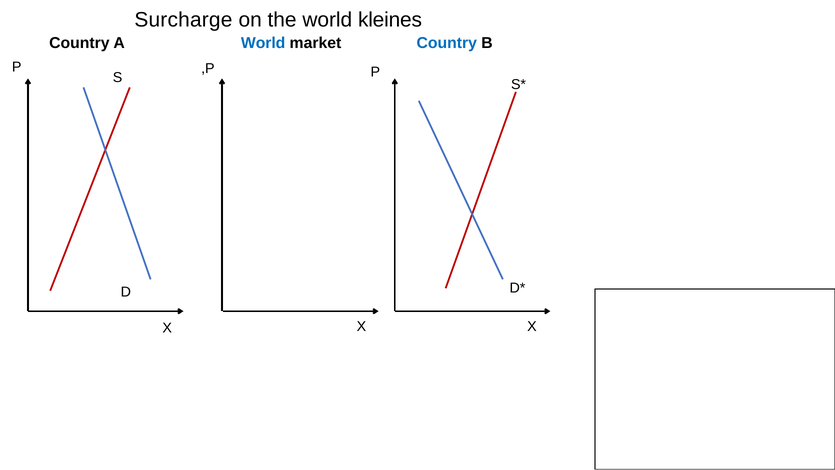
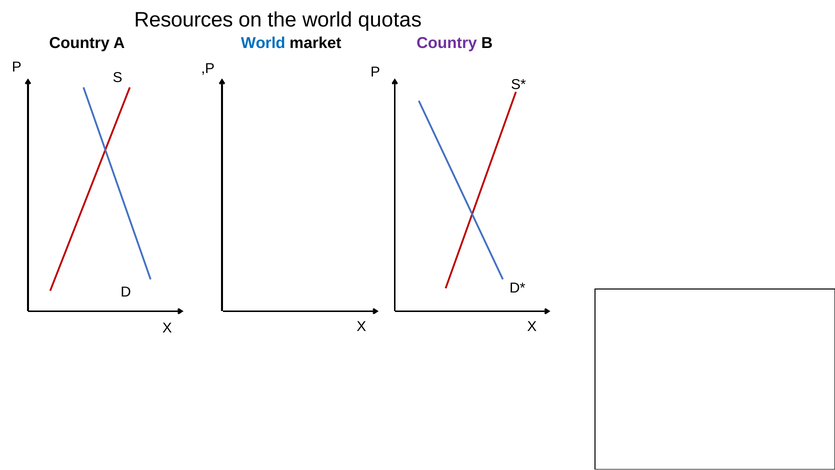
Surcharge: Surcharge -> Resources (184, 20)
kleines: kleines -> quotas (390, 20)
Country colour: blue -> purple (447, 43)
